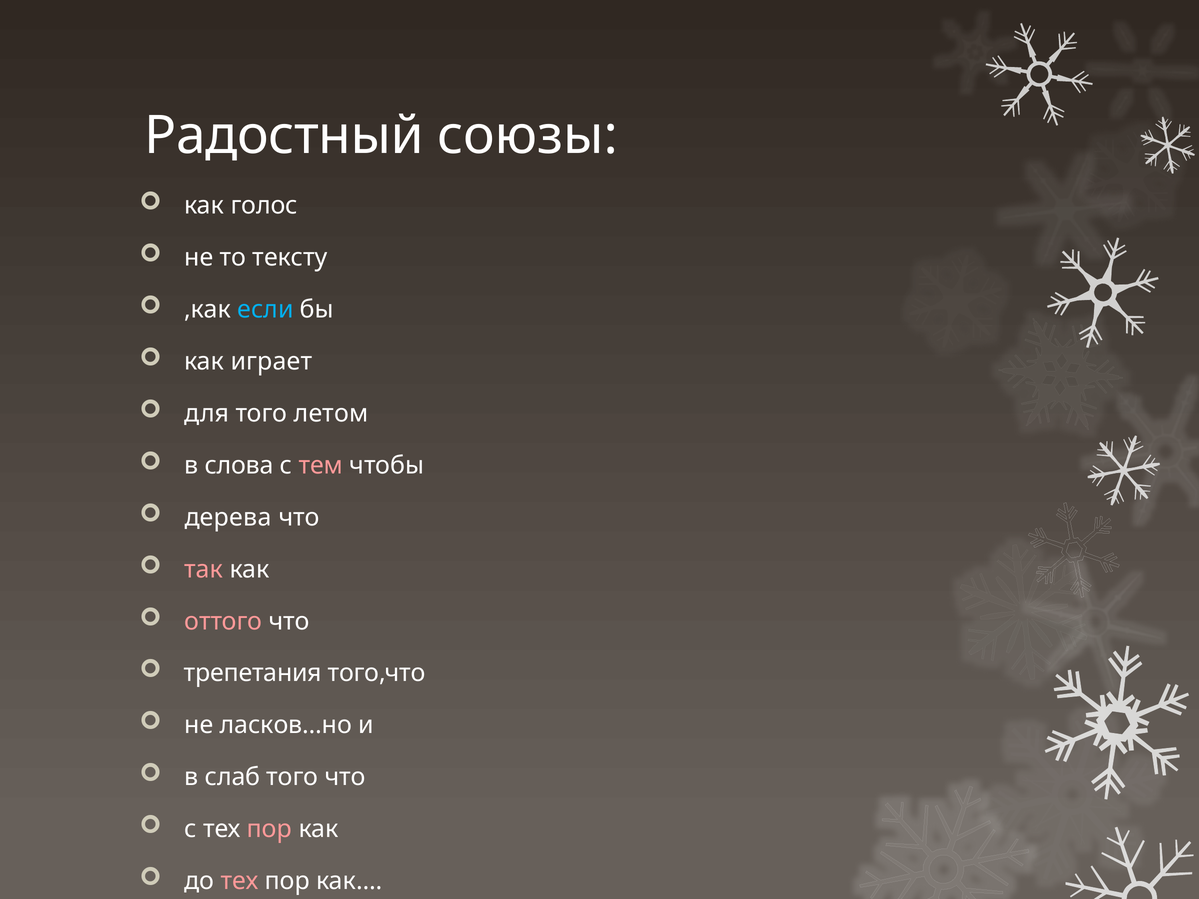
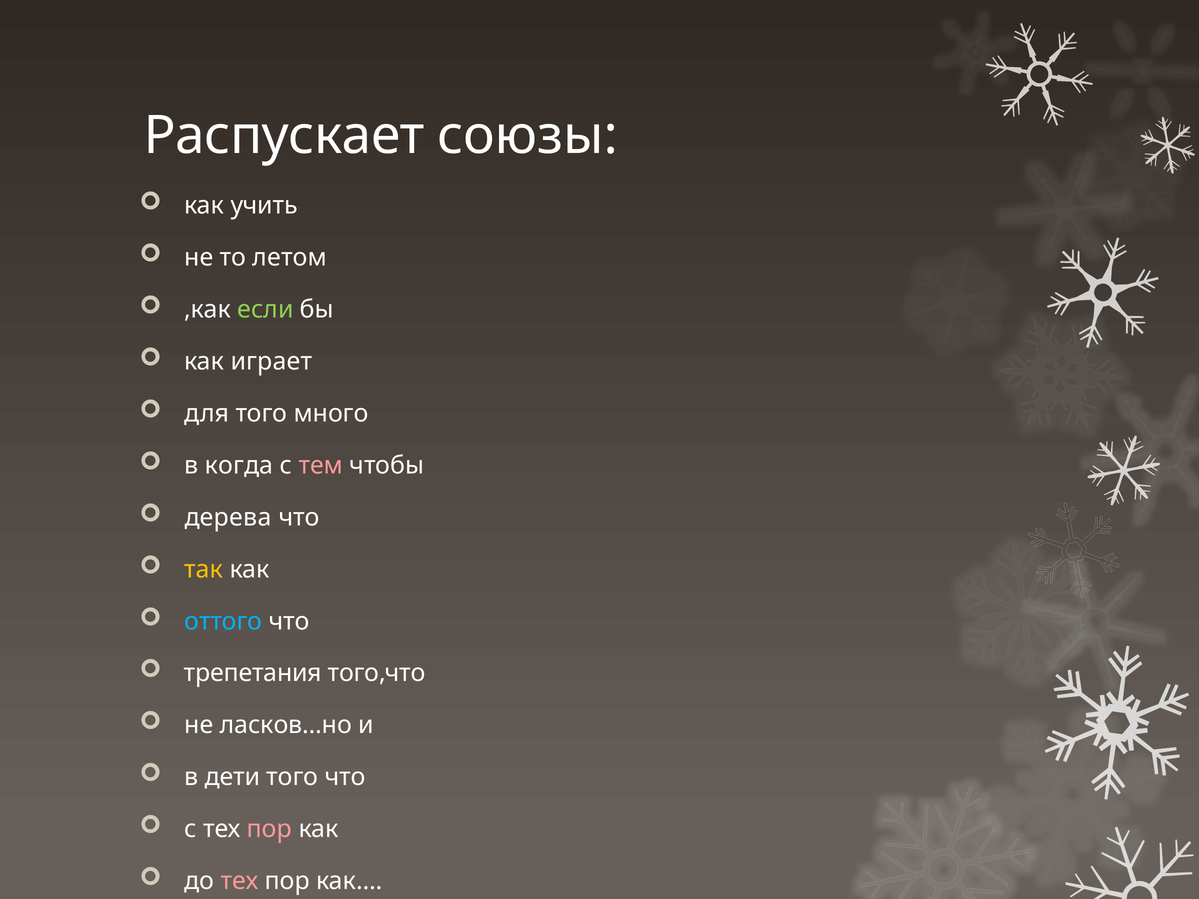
Радостный: Радостный -> Распускает (284, 136)
голос: голос -> учить (264, 206)
тексту: тексту -> летом (290, 258)
если colour: light blue -> light green (265, 310)
летом: летом -> много (331, 414)
слова: слова -> когда (239, 466)
так colour: pink -> yellow (204, 569)
оттого colour: pink -> light blue (223, 621)
слаб: слаб -> дети (233, 777)
